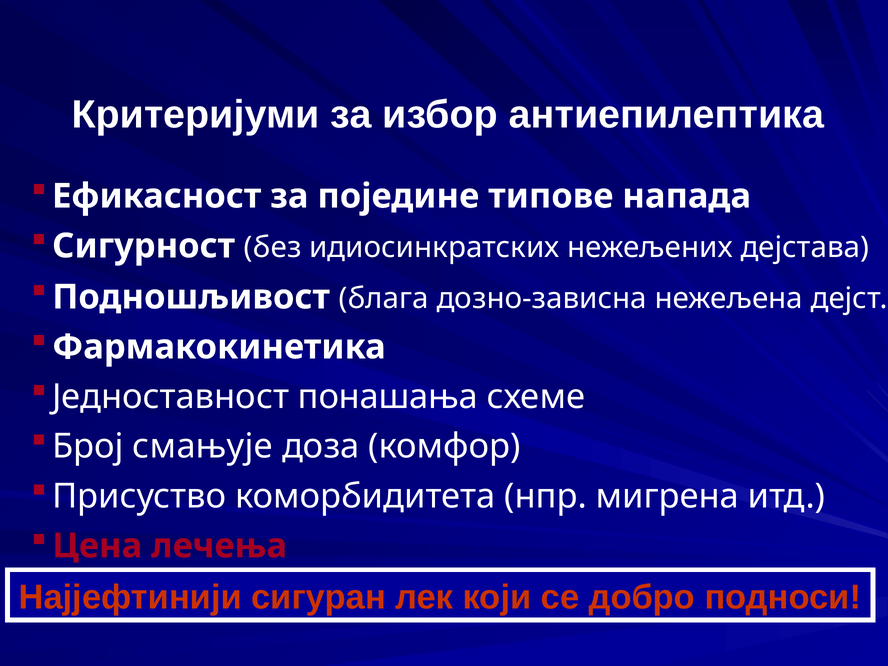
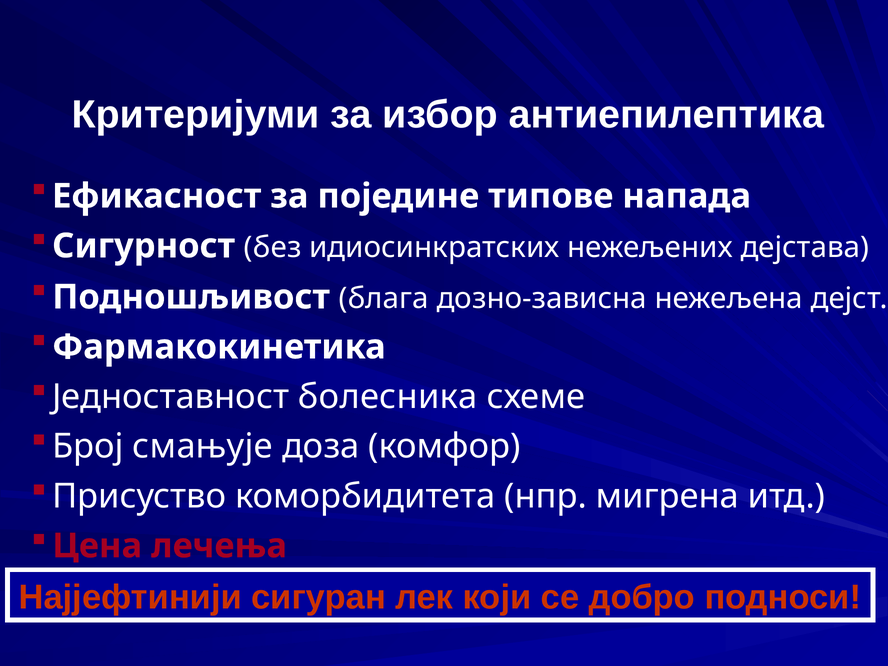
понашања: понашања -> болесника (388, 397)
